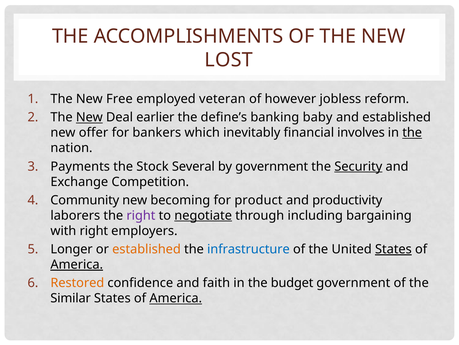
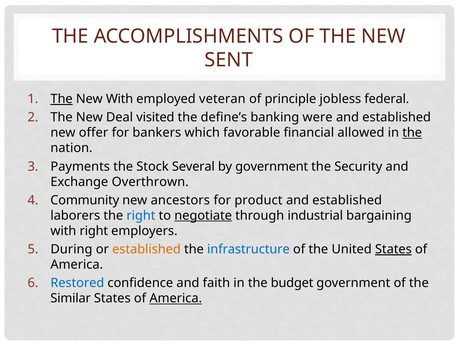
LOST: LOST -> SENT (229, 60)
The underline: none -> present (62, 99)
New Free: Free -> With (120, 99)
however: however -> principle (290, 99)
reform: reform -> federal (387, 99)
New underline: present -> none (89, 117)
earlier: earlier -> visited (155, 117)
baby: baby -> were (318, 117)
inevitably: inevitably -> favorable (252, 132)
involves: involves -> allowed (361, 132)
Security underline: present -> none (358, 166)
Competition: Competition -> Overthrown (150, 181)
becoming: becoming -> ancestors (180, 200)
productivity: productivity -> established (347, 200)
right colour: purple -> blue (141, 215)
including: including -> industrial (315, 215)
Longer: Longer -> During (71, 249)
America underline: present -> none (77, 264)
Restored colour: orange -> blue (77, 282)
